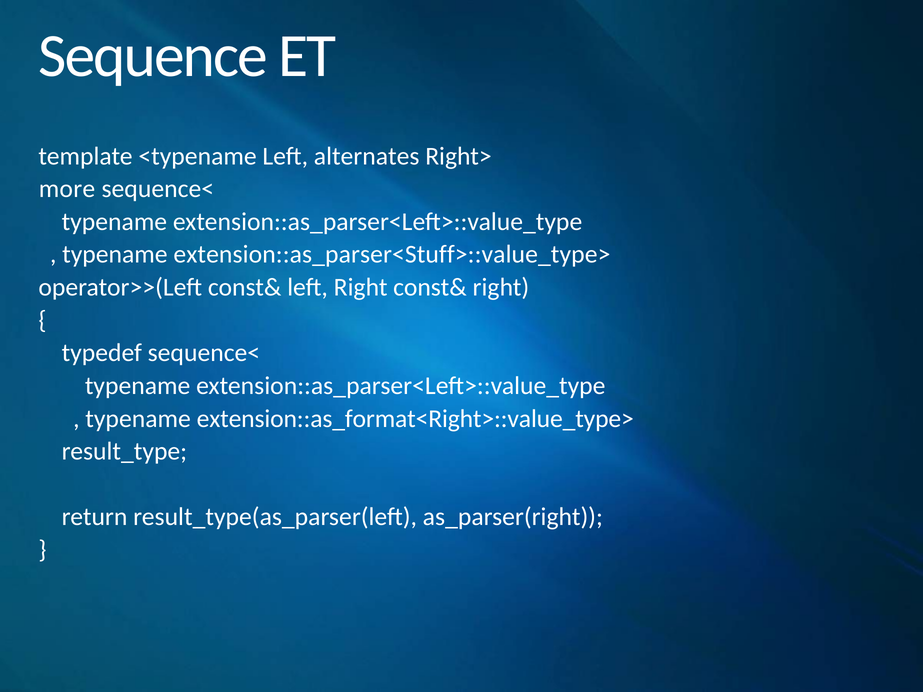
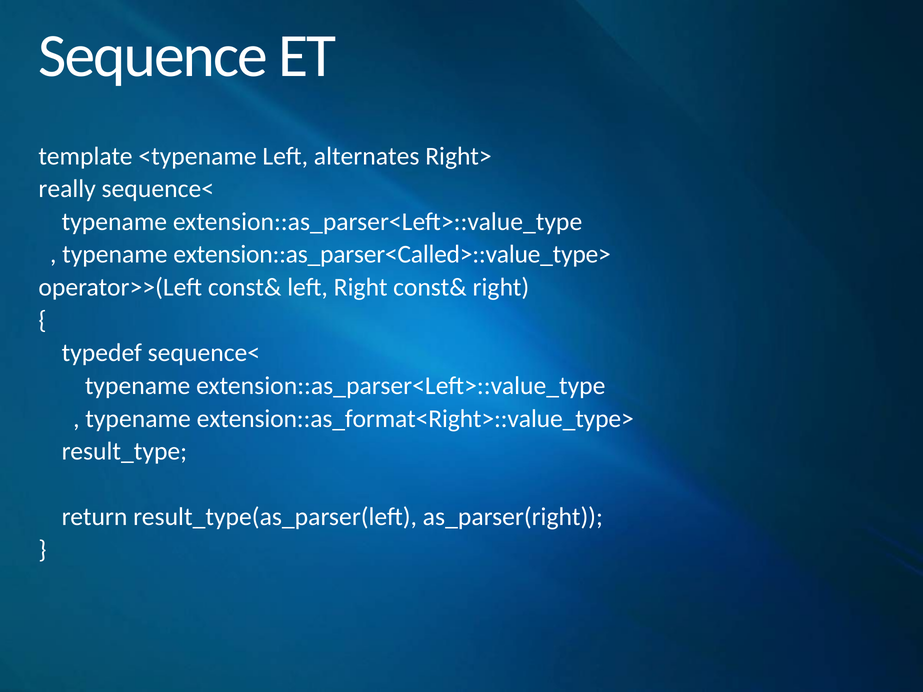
more: more -> really (67, 189)
extension::as_parser<Stuff>::value_type>: extension::as_parser<Stuff>::value_type> -> extension::as_parser<Called>::value_type> (392, 255)
